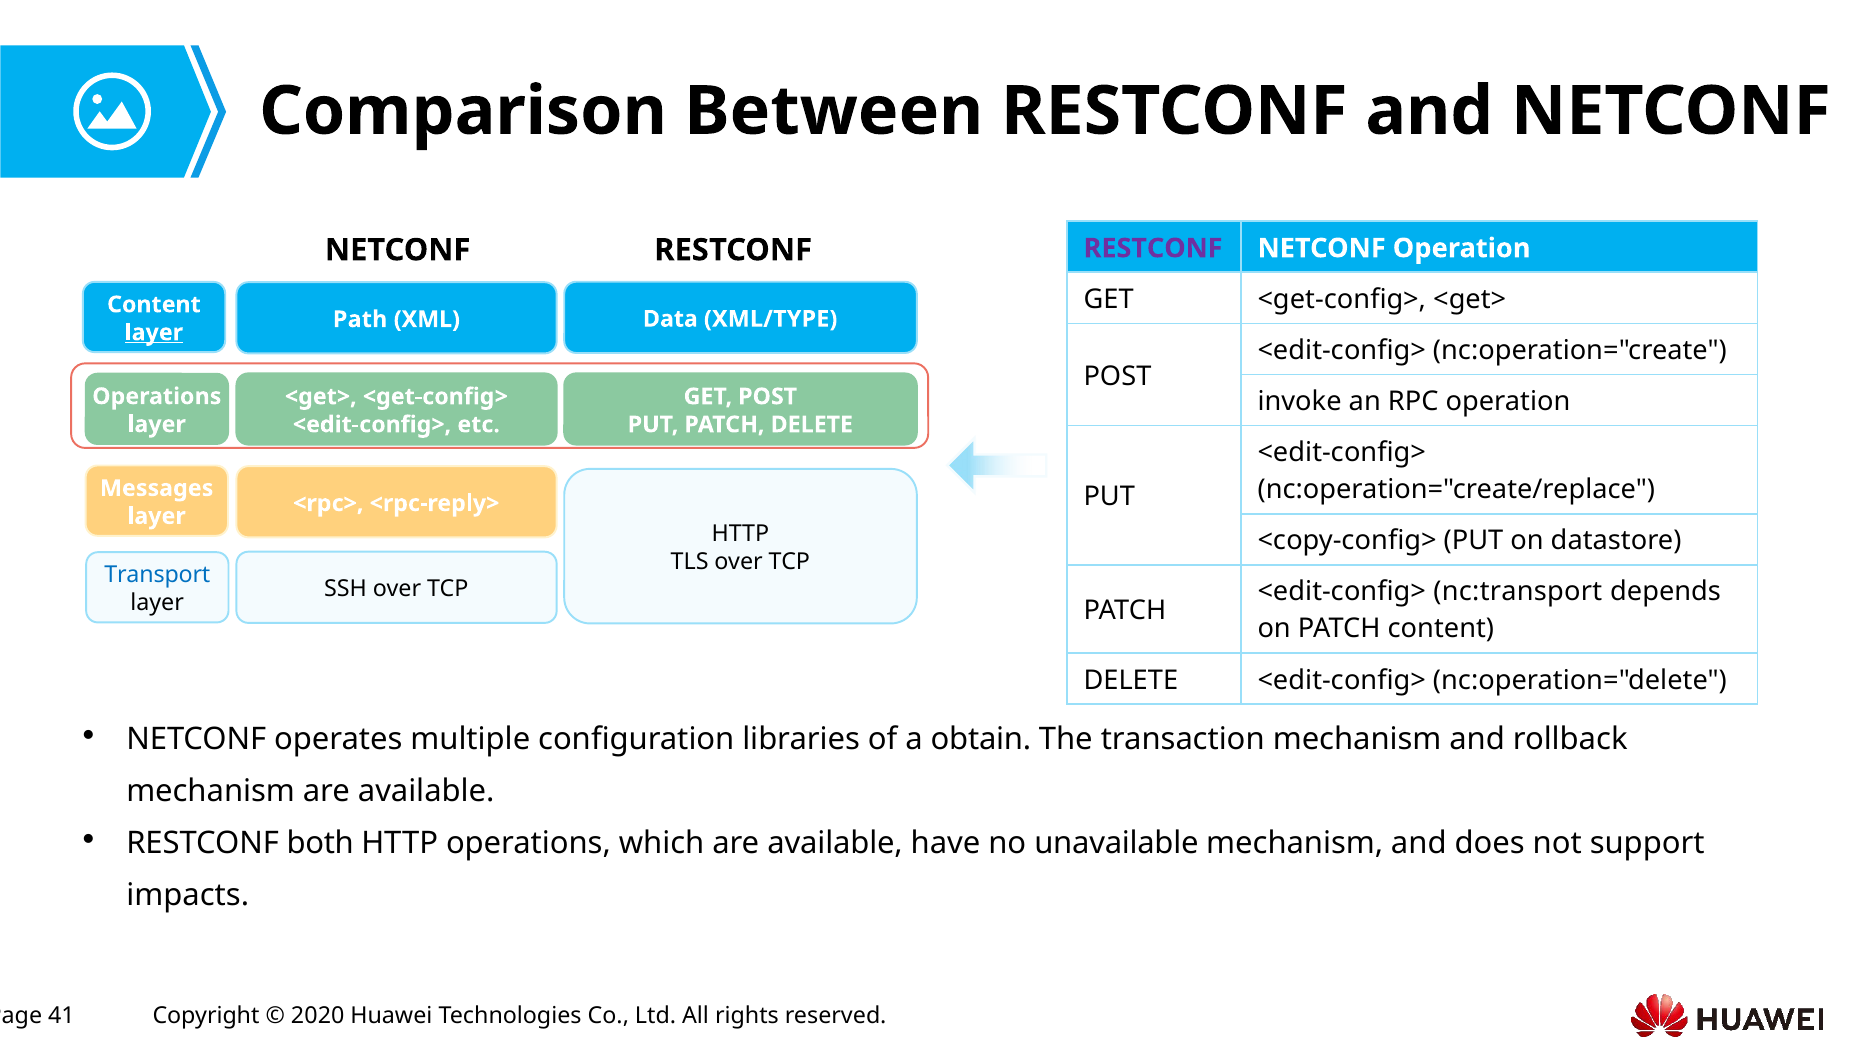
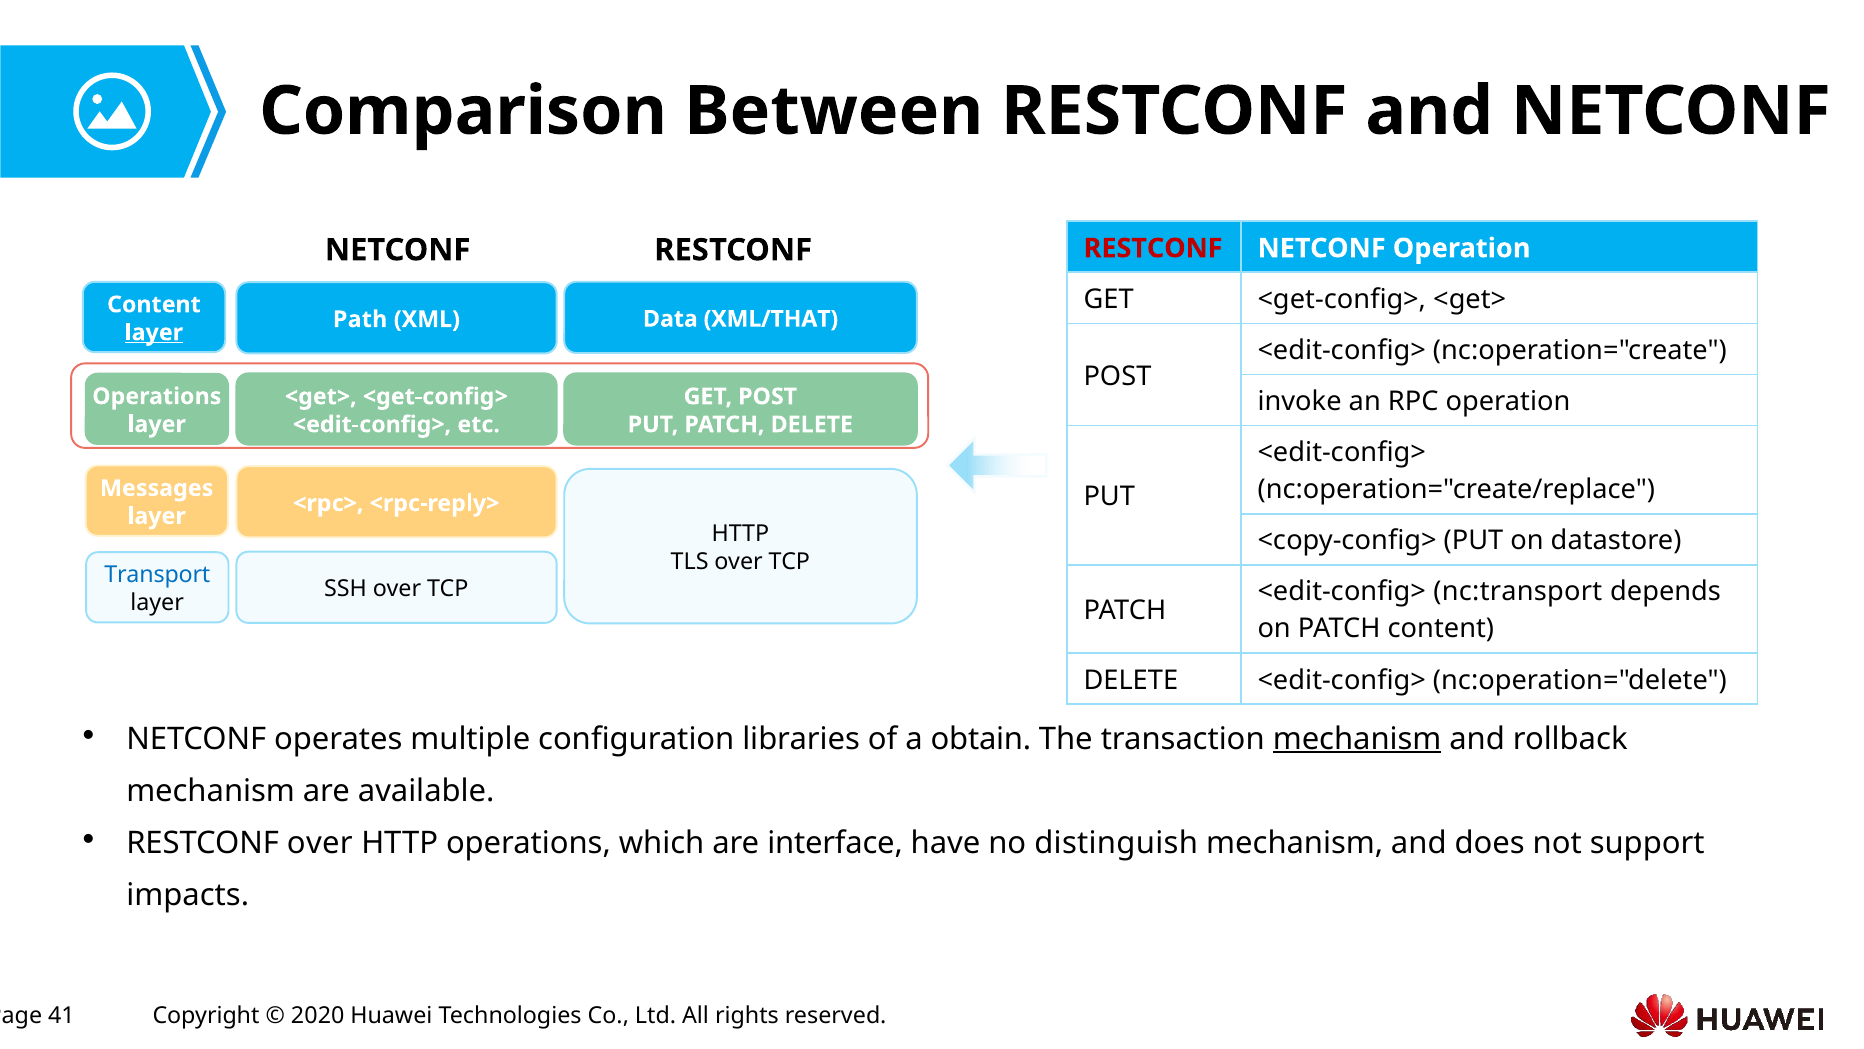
RESTCONF colour: purple -> red (1153, 248)
XML/TYPE: XML/TYPE -> XML/THAT (771, 319)
mechanism underline: none -> present (1357, 739)
RESTCONF both: both -> over (320, 843)
which are available: available -> interface (835, 843)
unavailable: unavailable -> distinguish (1116, 843)
